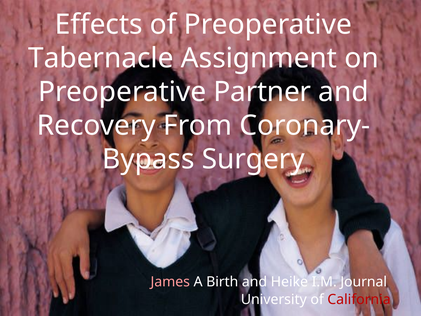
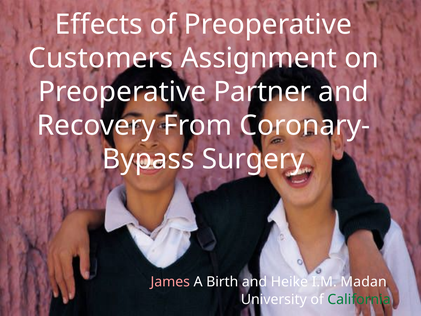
Tabernacle: Tabernacle -> Customers (101, 58)
Journal: Journal -> Madan (364, 282)
California colour: red -> green (359, 299)
